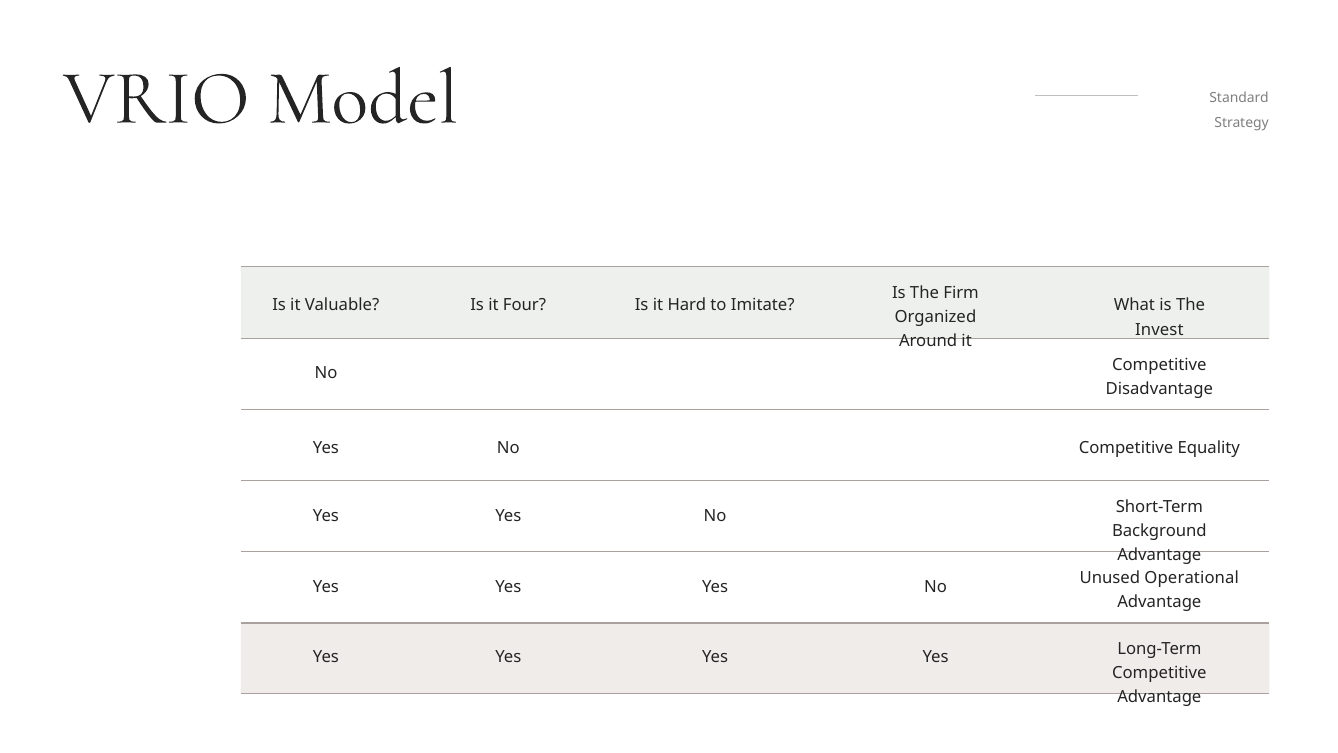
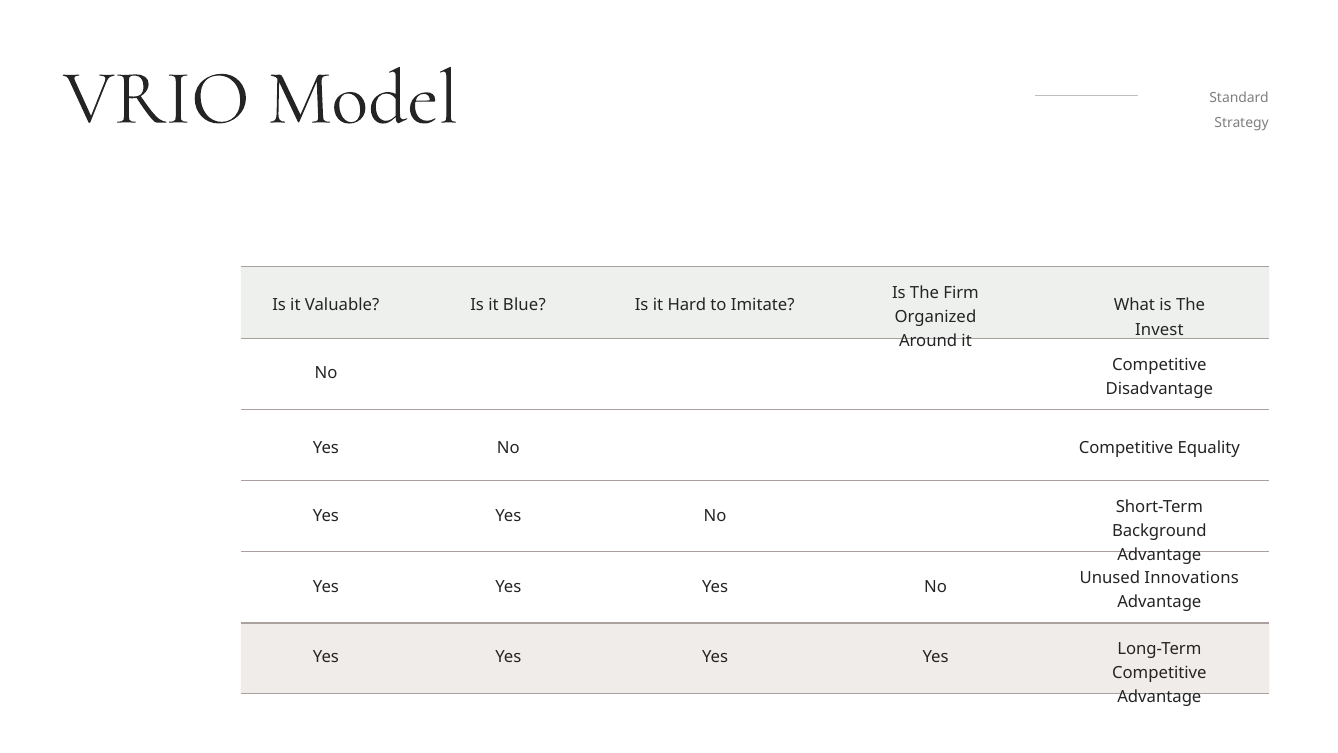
Four: Four -> Blue (524, 305)
Operational: Operational -> Innovations (1192, 578)
